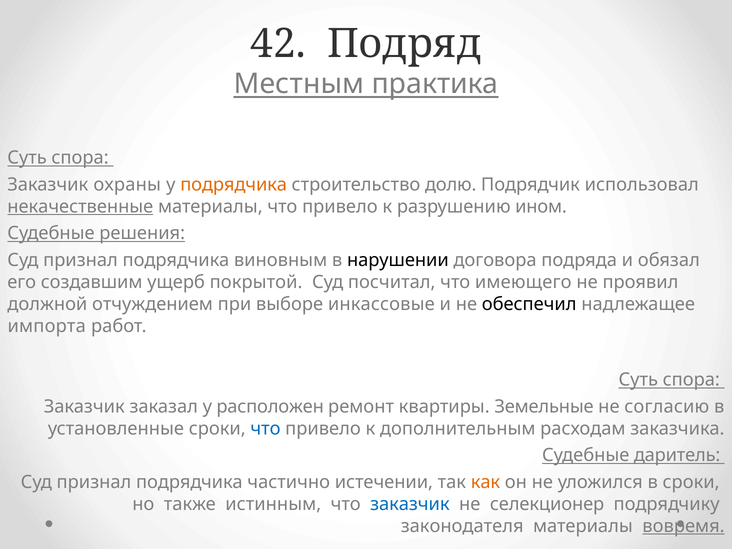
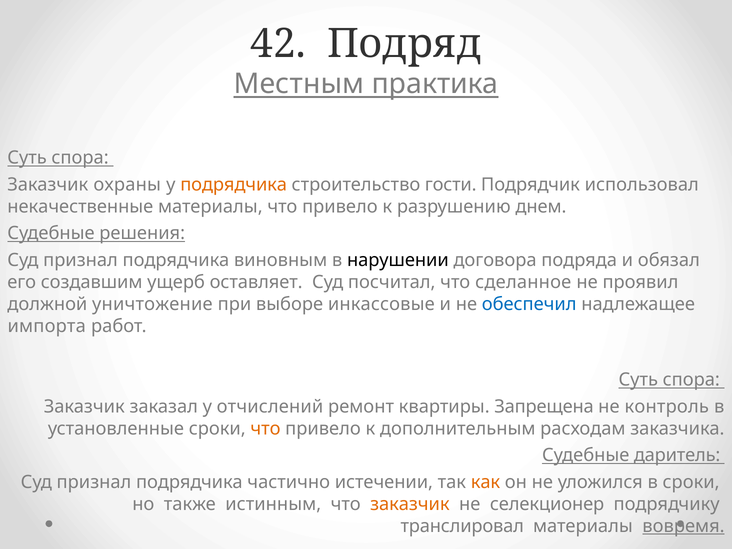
долю: долю -> гости (451, 185)
некачественные underline: present -> none (80, 206)
ином: ином -> днем (541, 206)
покрытой: покрытой -> оставляет (256, 282)
имеющего: имеющего -> сделанное (523, 282)
отчуждением: отчуждением -> уничтожение (152, 304)
обеспечил colour: black -> blue (529, 304)
расположен: расположен -> отчислений (270, 407)
Земельные: Земельные -> Запрещена (544, 407)
согласию: согласию -> контроль (667, 407)
что colour: blue -> orange (265, 428)
заказчик colour: blue -> orange (410, 504)
законодателя: законодателя -> транслировал (462, 526)
